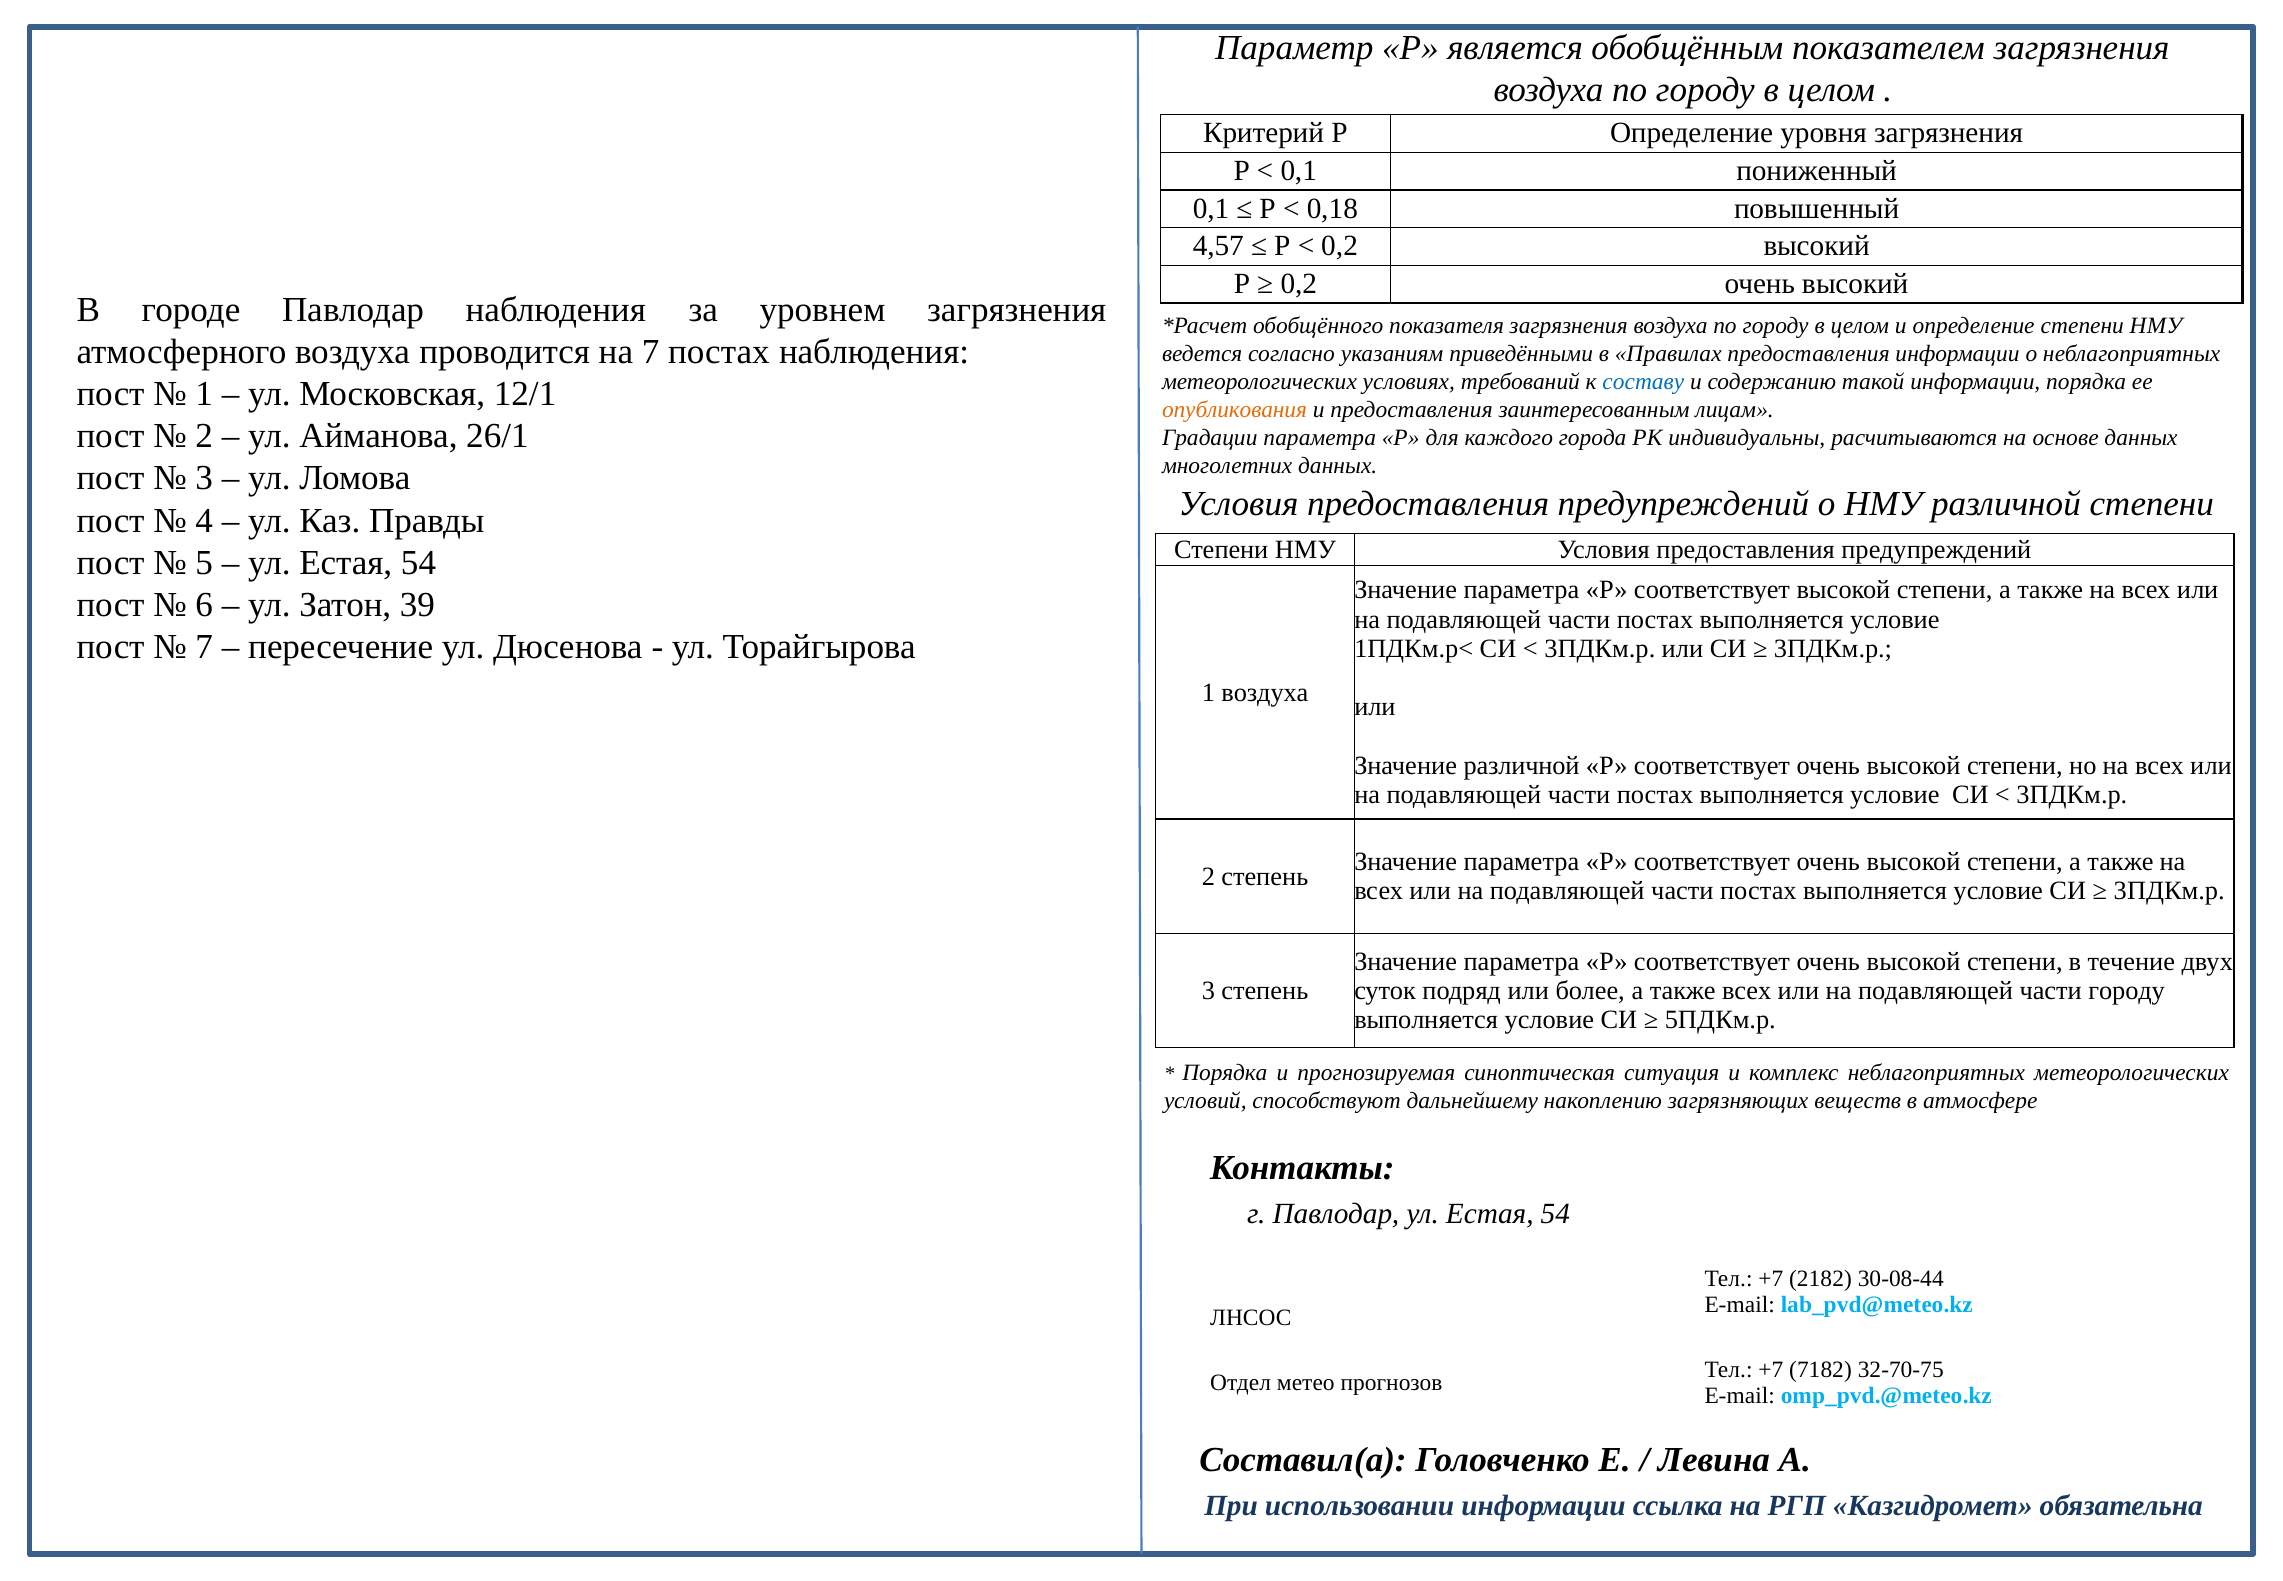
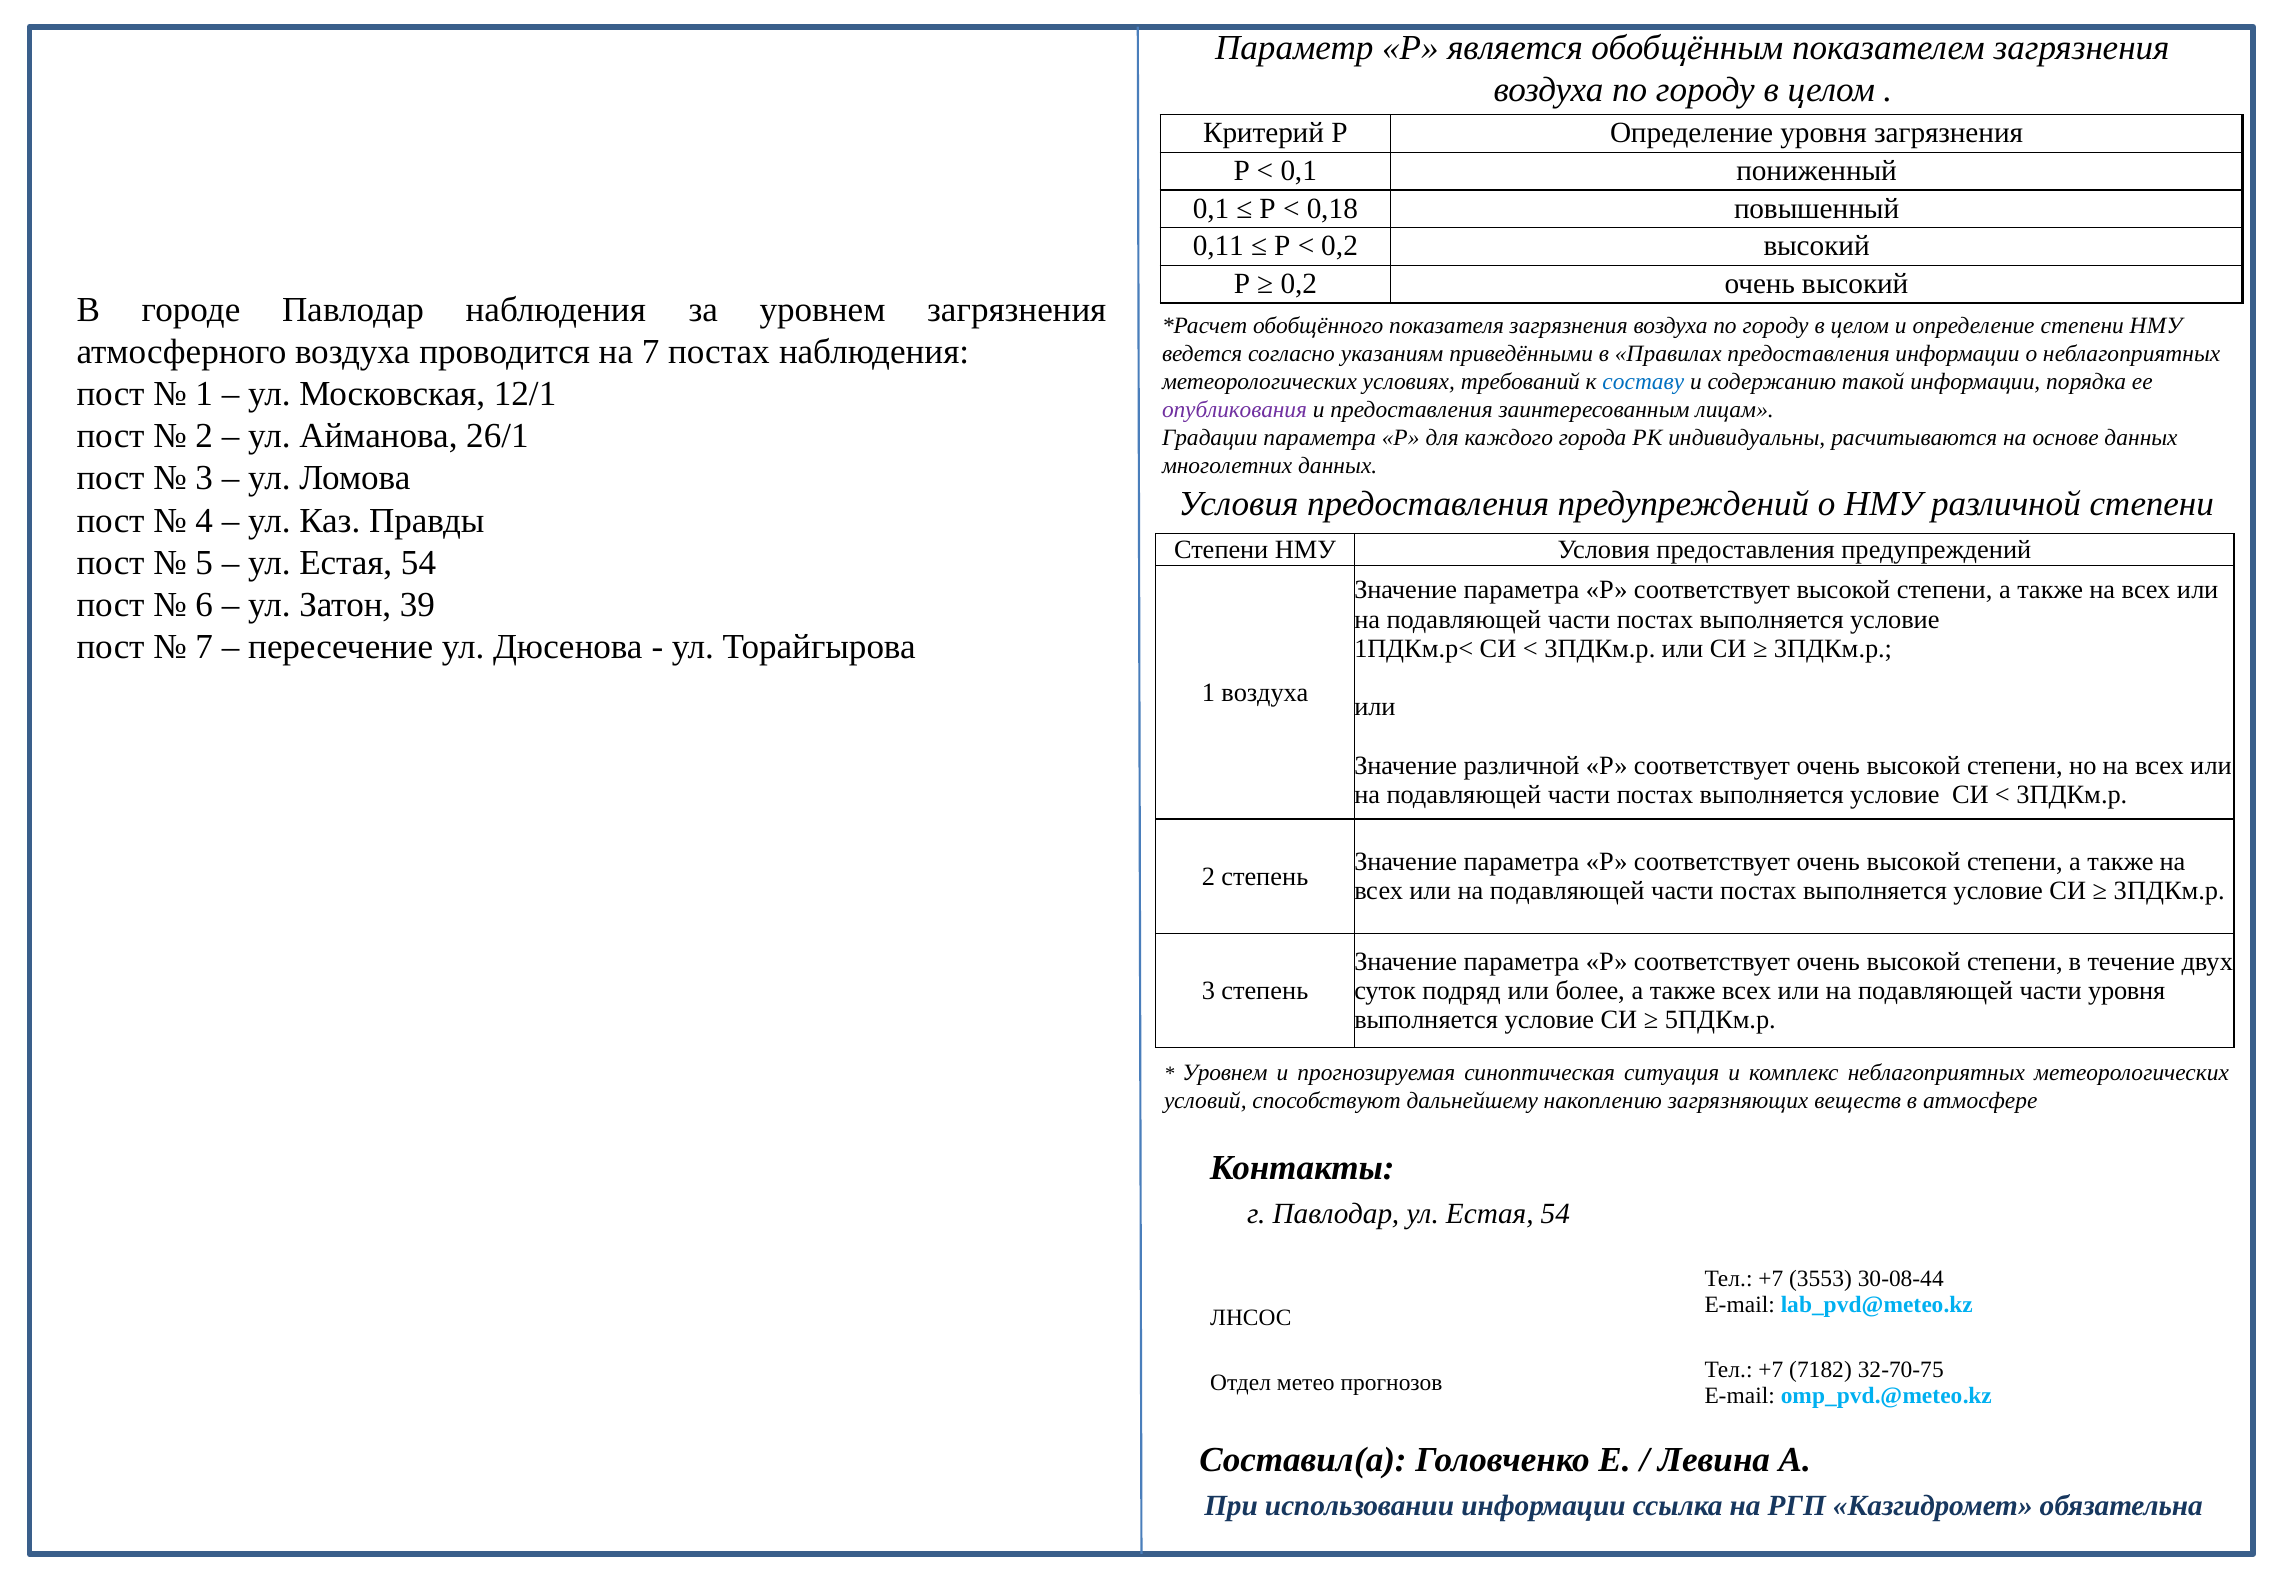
4,57: 4,57 -> 0,11 (1218, 246)
опубликования colour: orange -> purple (1234, 410)
части городу: городу -> уровня (2127, 990)
Порядка: Порядка -> Уровнем (1225, 1073)
2182: 2182 -> 3553 (1820, 1278)
